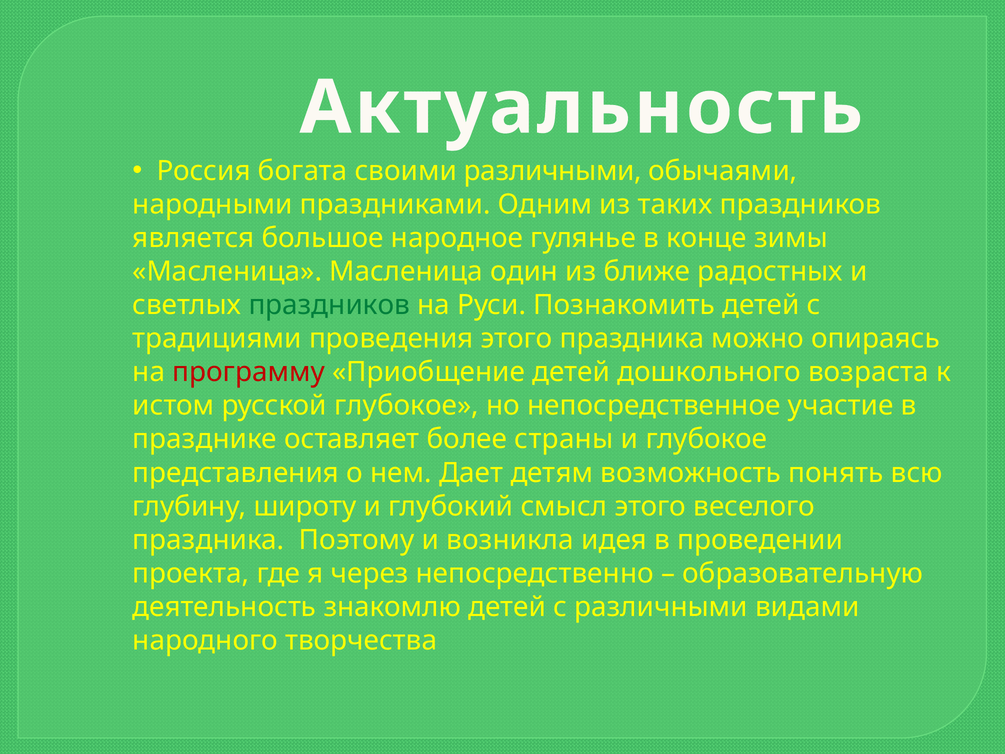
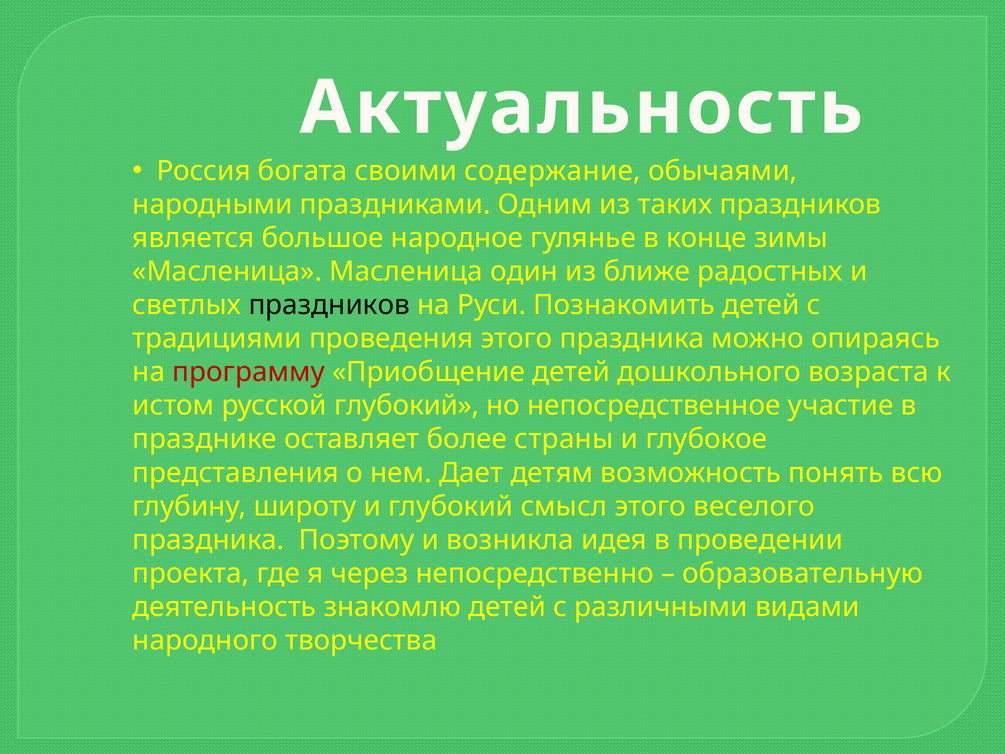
своими различными: различными -> содержание (553, 171)
праздников colour: green -> black (329, 305)
русской глубокое: глубокое -> глубокий (407, 406)
